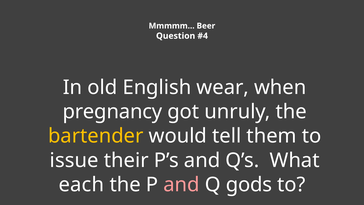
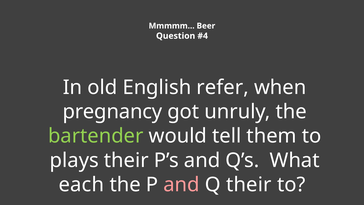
wear: wear -> refer (223, 87)
bartender colour: yellow -> light green (96, 136)
issue: issue -> plays (74, 160)
Q gods: gods -> their (249, 184)
